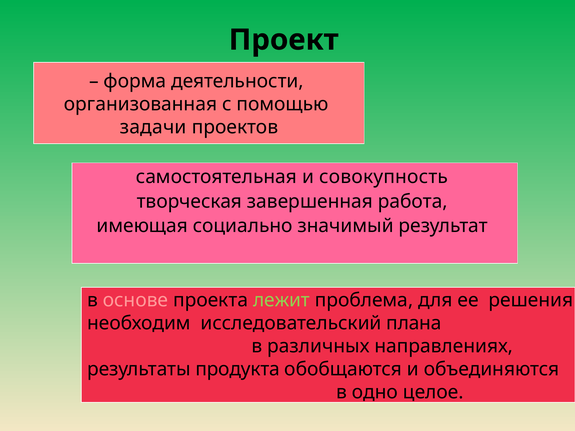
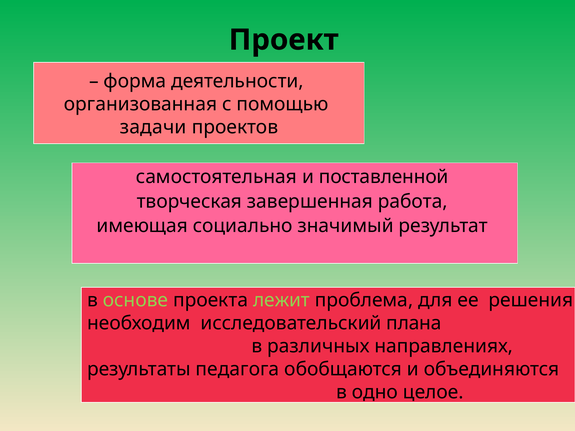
совокупность: совокупность -> поставленной (384, 177)
основе colour: pink -> light green (135, 300)
продукта: продукта -> педагога (237, 369)
